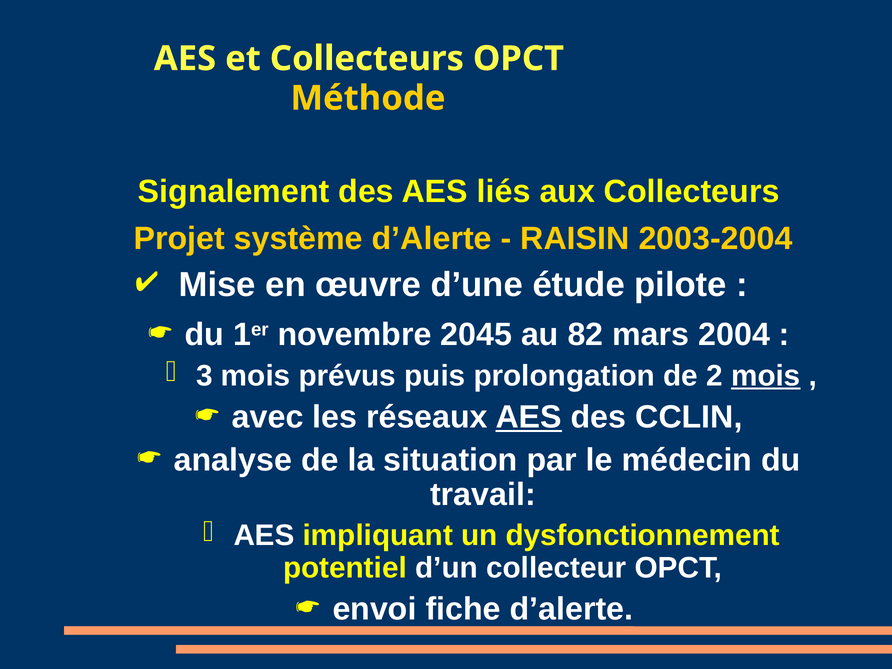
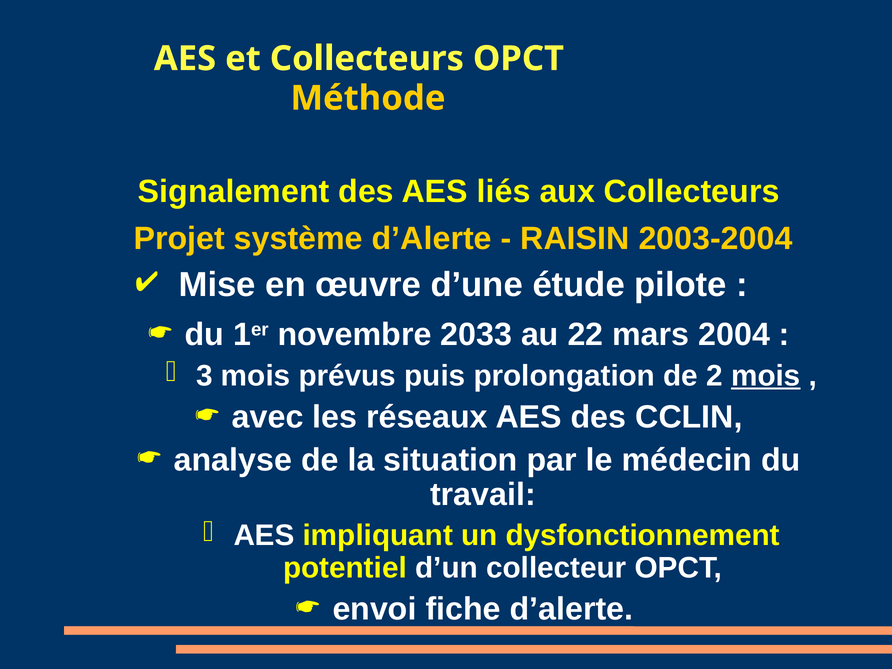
2045: 2045 -> 2033 (476, 335)
82: 82 -> 22 (585, 335)
AES underline: present -> none (529, 417)
